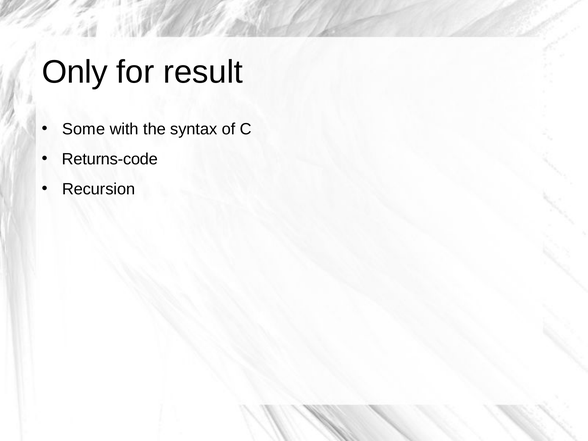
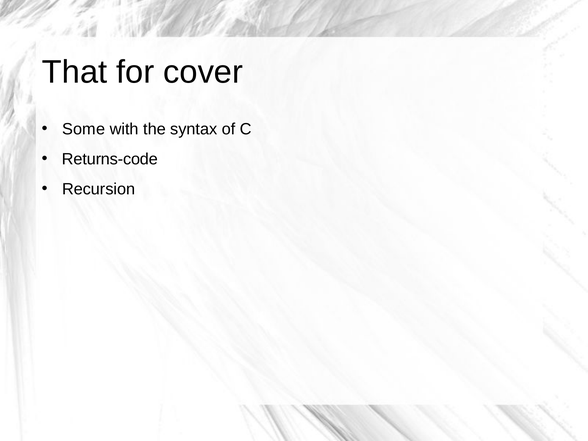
Only: Only -> That (75, 72)
result: result -> cover (203, 72)
